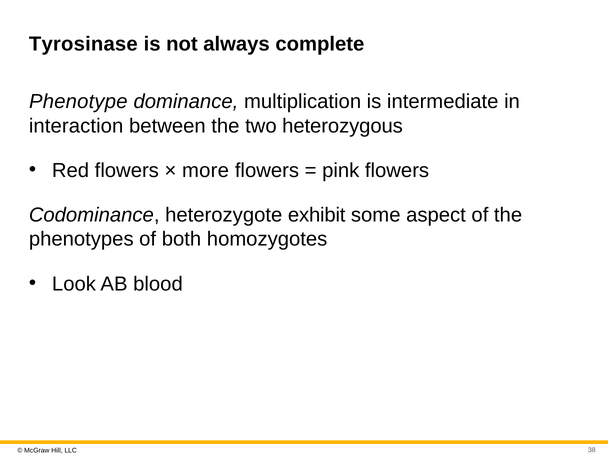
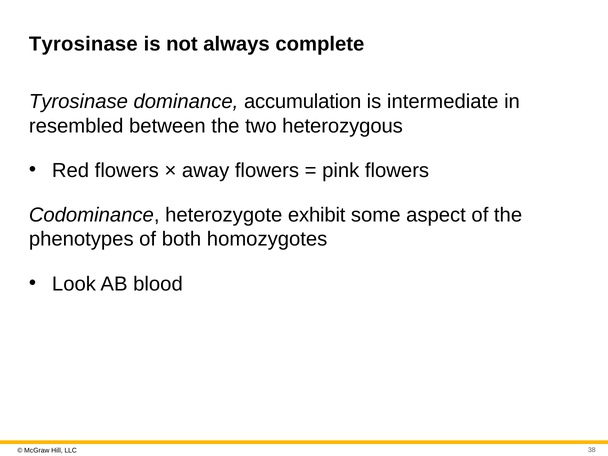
Phenotype: Phenotype -> Tyrosinase (78, 102)
multiplication: multiplication -> accumulation (303, 102)
interaction: interaction -> resembled (76, 126)
more: more -> away (206, 170)
